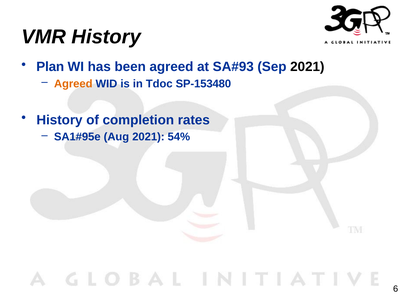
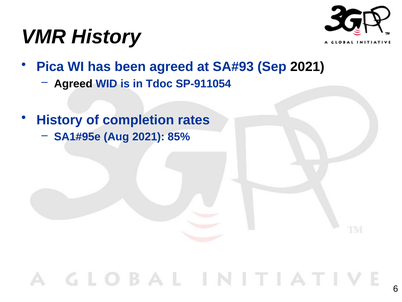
Plan: Plan -> Pica (50, 67)
Agreed colour: orange -> black (73, 84)
SP-153480: SP-153480 -> SP-911054 (203, 84)
54%: 54% -> 85% (179, 137)
